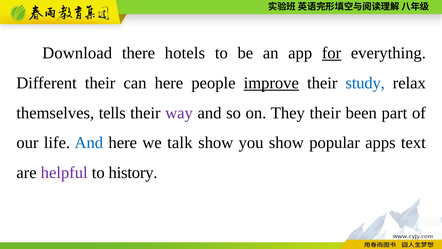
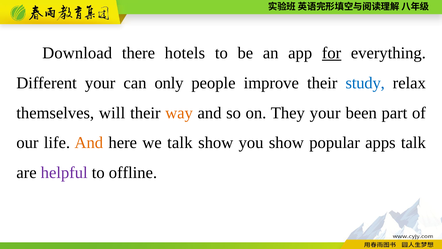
Different their: their -> your (100, 83)
can here: here -> only (169, 83)
improve underline: present -> none (271, 83)
tells: tells -> will (112, 113)
way colour: purple -> orange (179, 113)
They their: their -> your (325, 113)
And colour: blue -> orange (89, 143)
apps text: text -> talk (413, 143)
history: history -> offline (133, 172)
